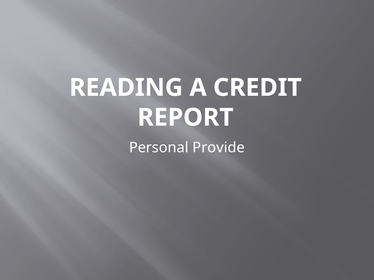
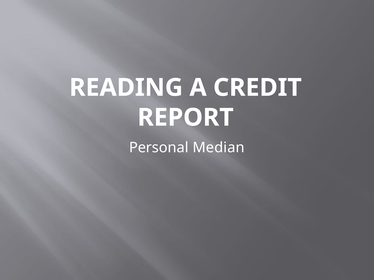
Provide: Provide -> Median (219, 148)
